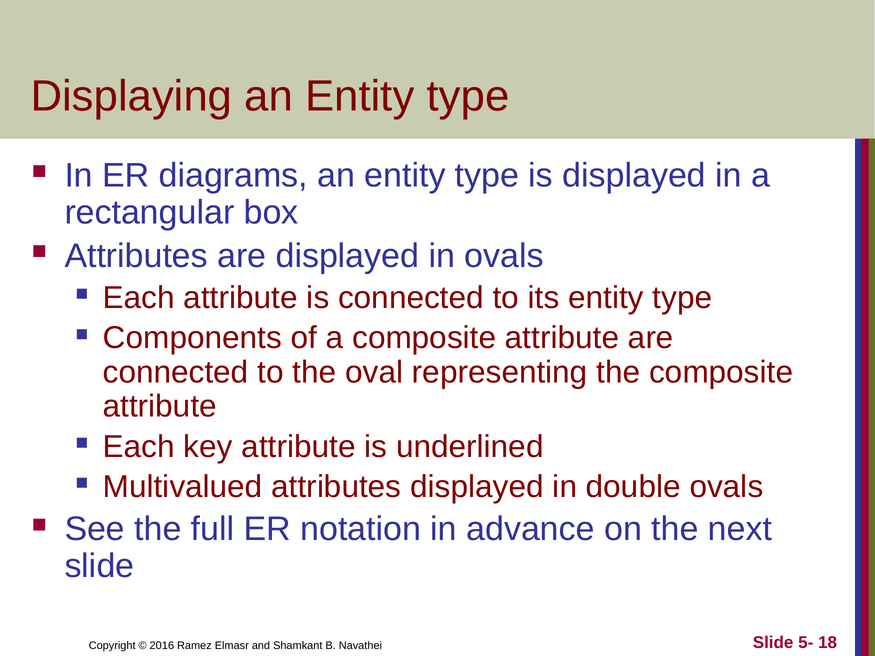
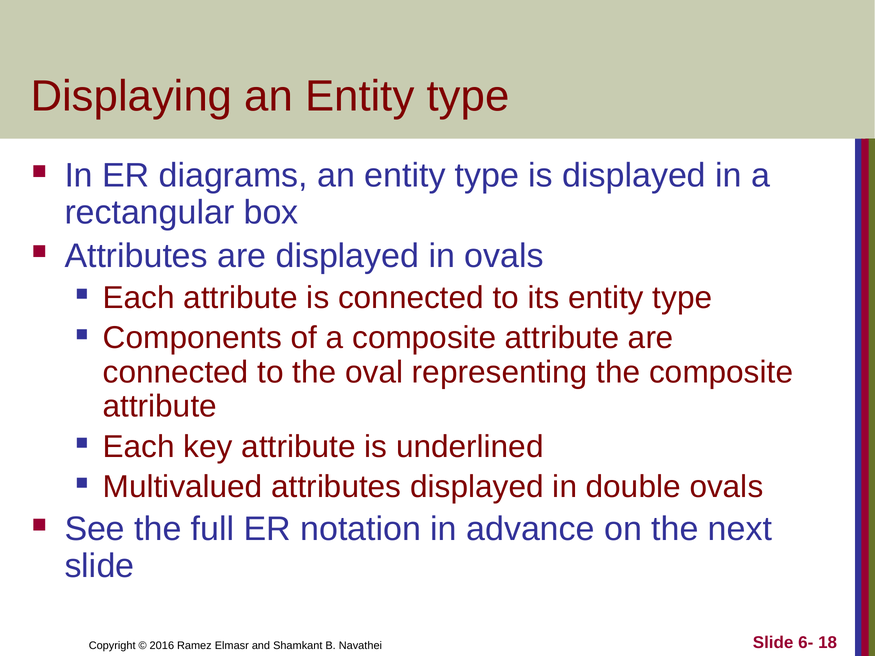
5-: 5- -> 6- (806, 643)
